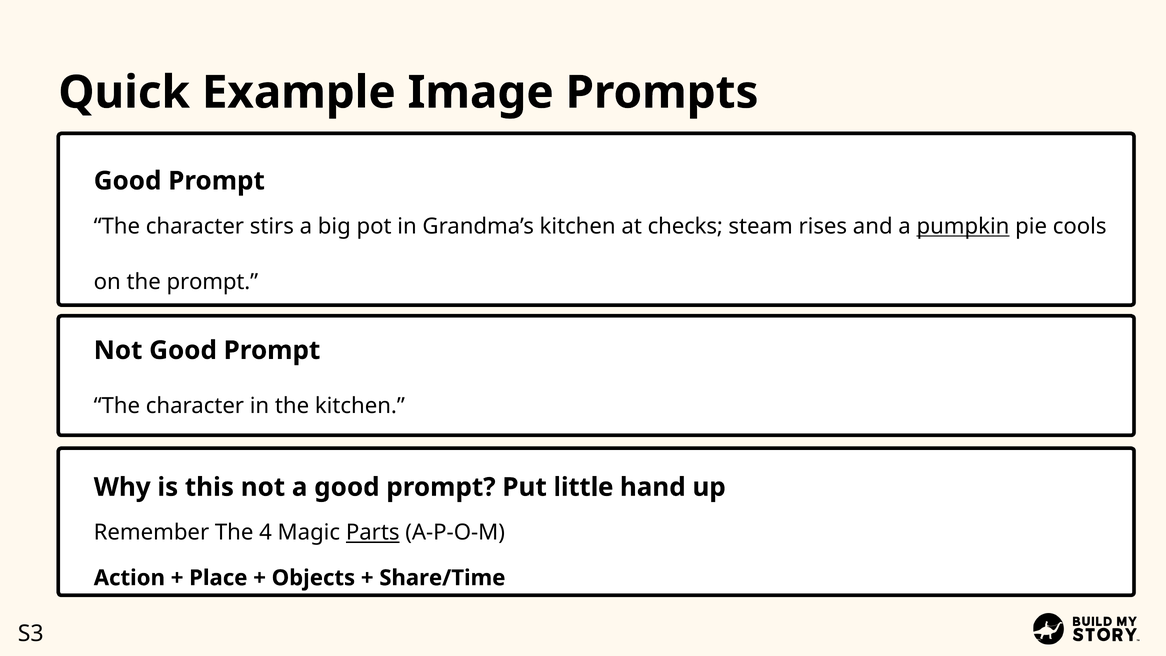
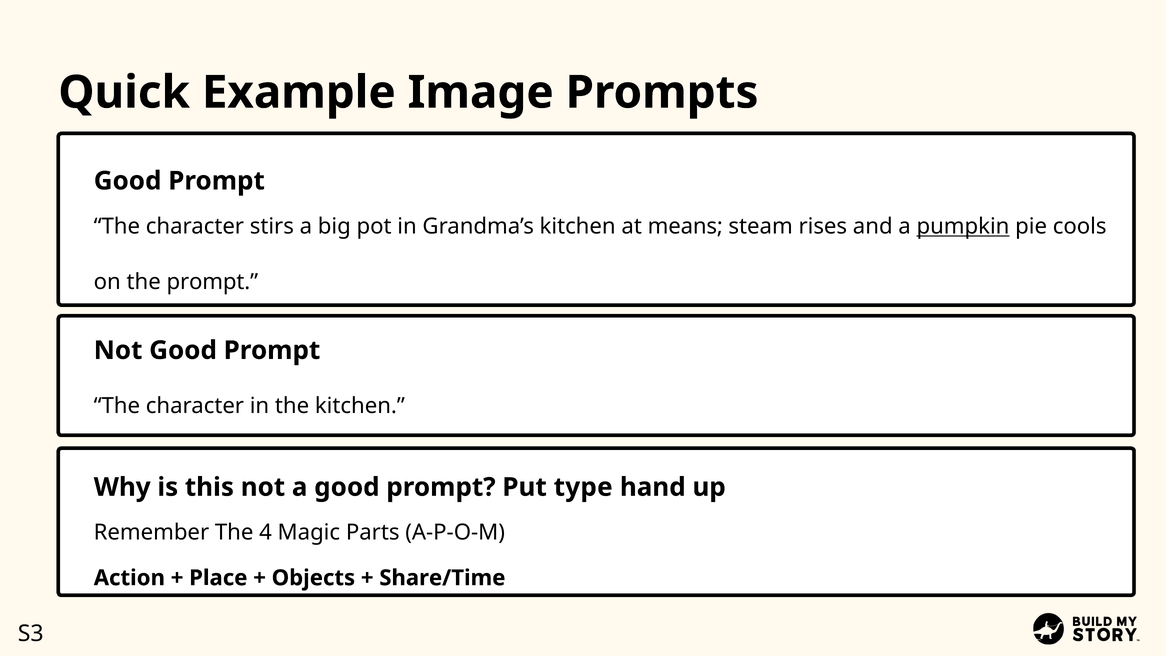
checks: checks -> means (685, 226)
little: little -> type (583, 487)
Parts underline: present -> none (373, 533)
